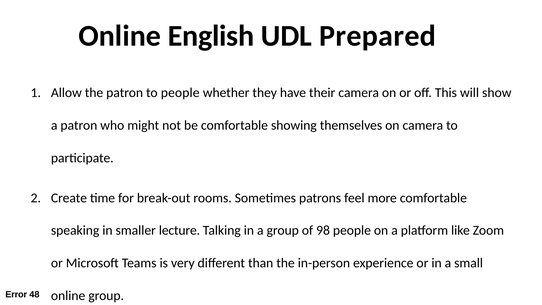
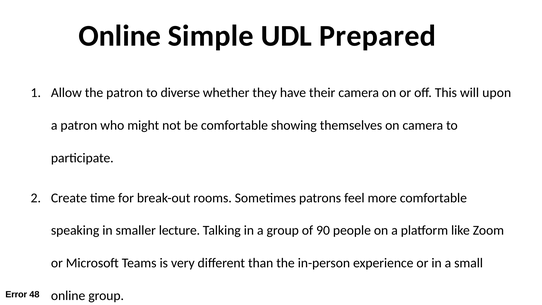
English: English -> Simple (211, 36)
to people: people -> diverse (180, 93)
show: show -> upon (497, 93)
98: 98 -> 90 (323, 230)
